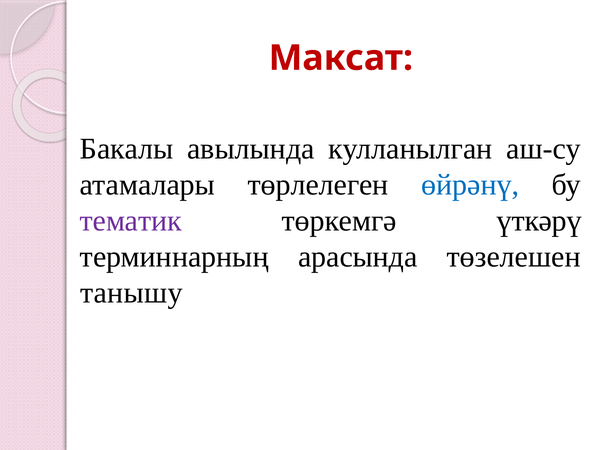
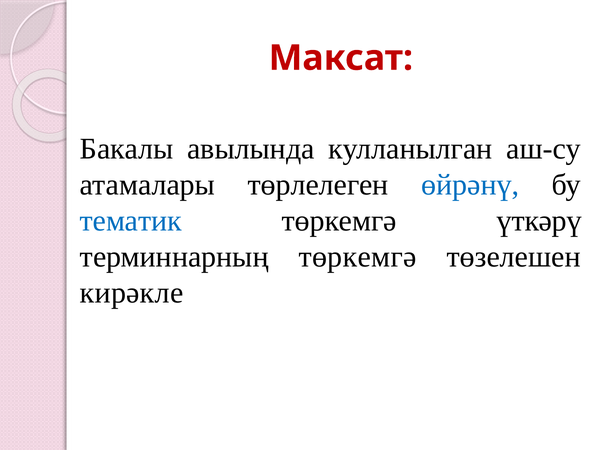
тематик colour: purple -> blue (131, 221)
терминнарның арасында: арасында -> төркемгә (358, 257)
танышу: танышу -> кирәкле (132, 293)
